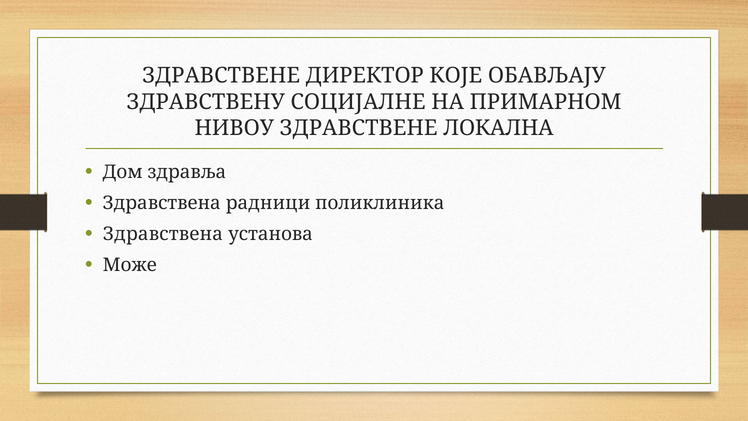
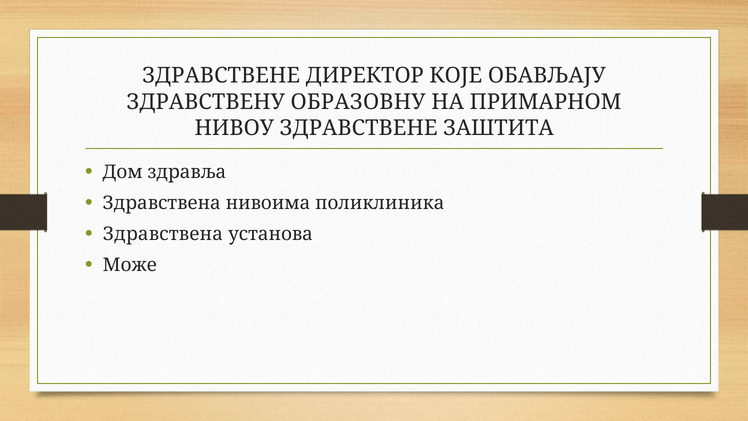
СОЦИЈАЛНЕ: СОЦИЈАЛНЕ -> ОБРАЗОВНУ (358, 102)
ЛОКАЛНА: ЛОКАЛНА -> ЗАШТИТА (498, 128)
радници: радници -> нивоима (268, 203)
